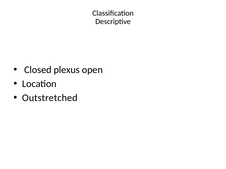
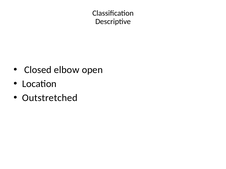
plexus: plexus -> elbow (67, 70)
